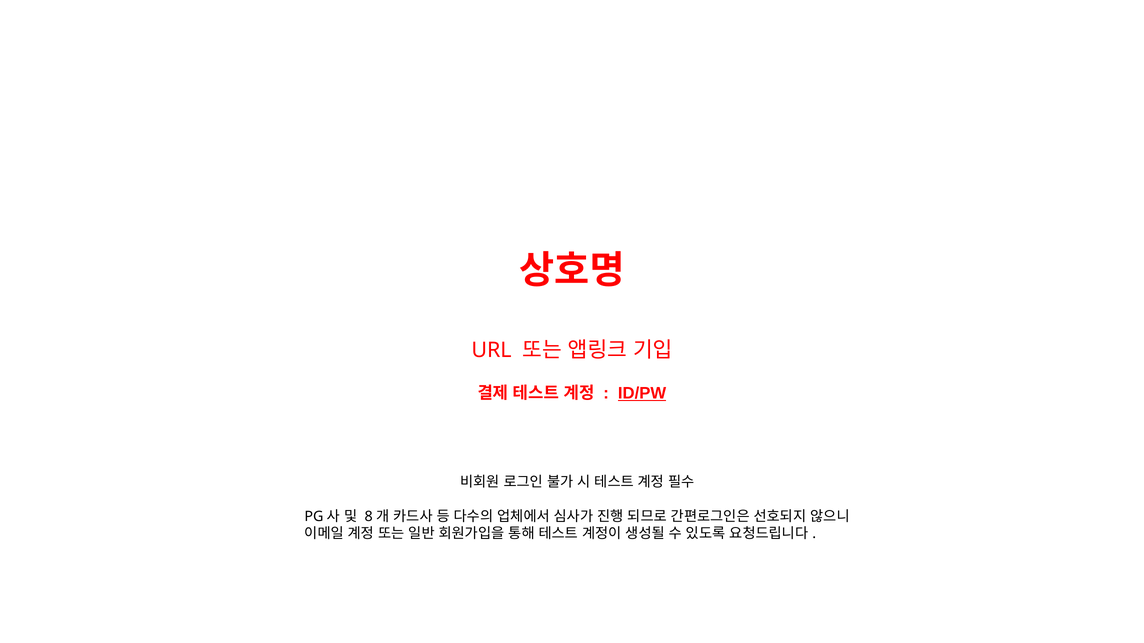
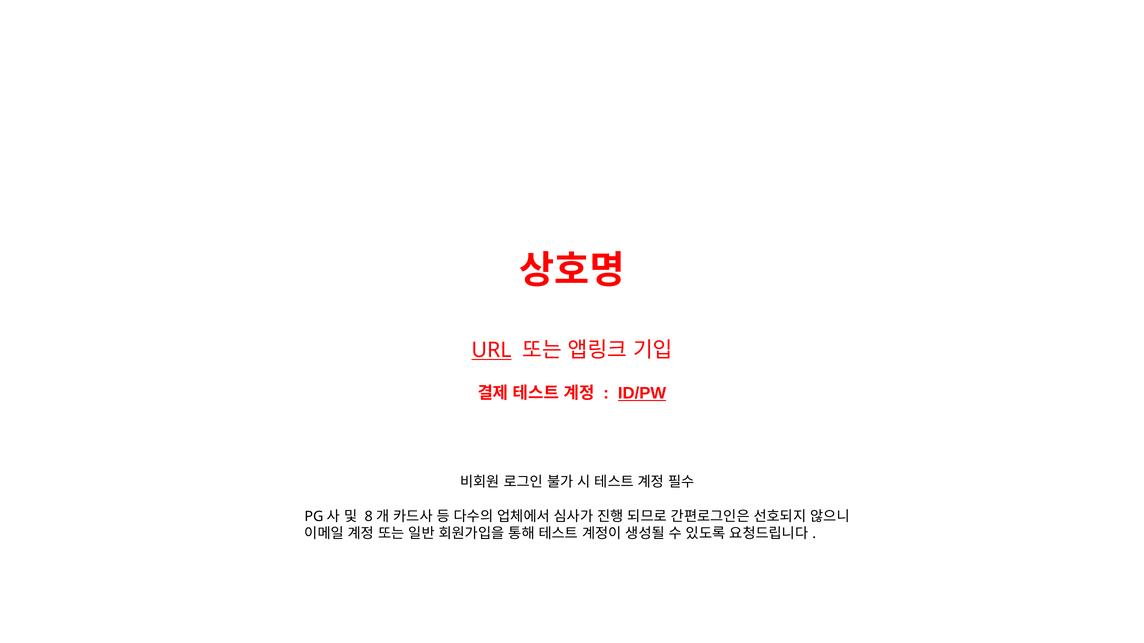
URL underline: none -> present (492, 351)
